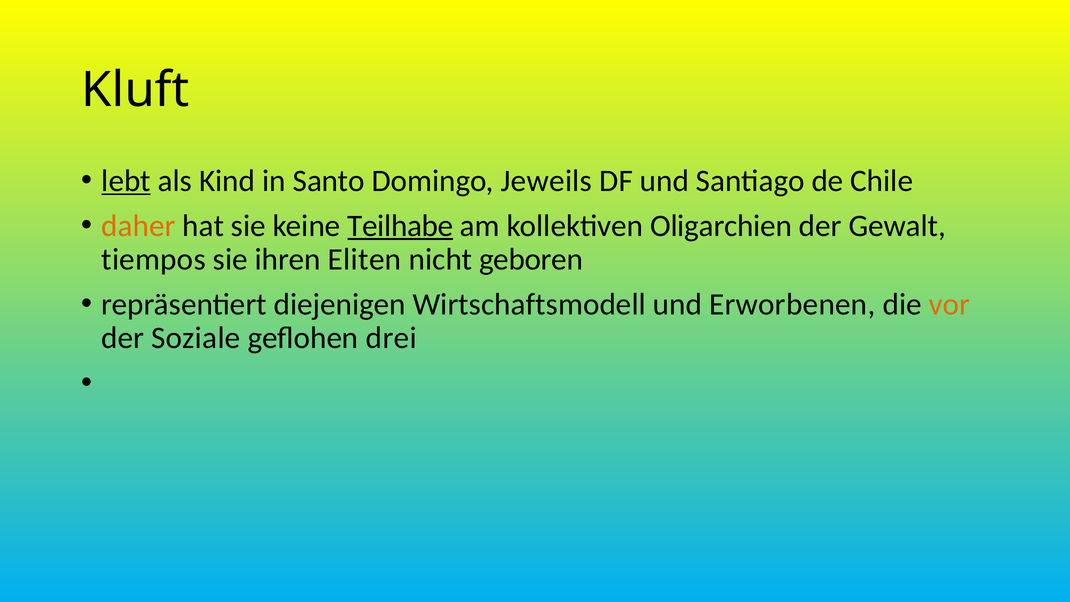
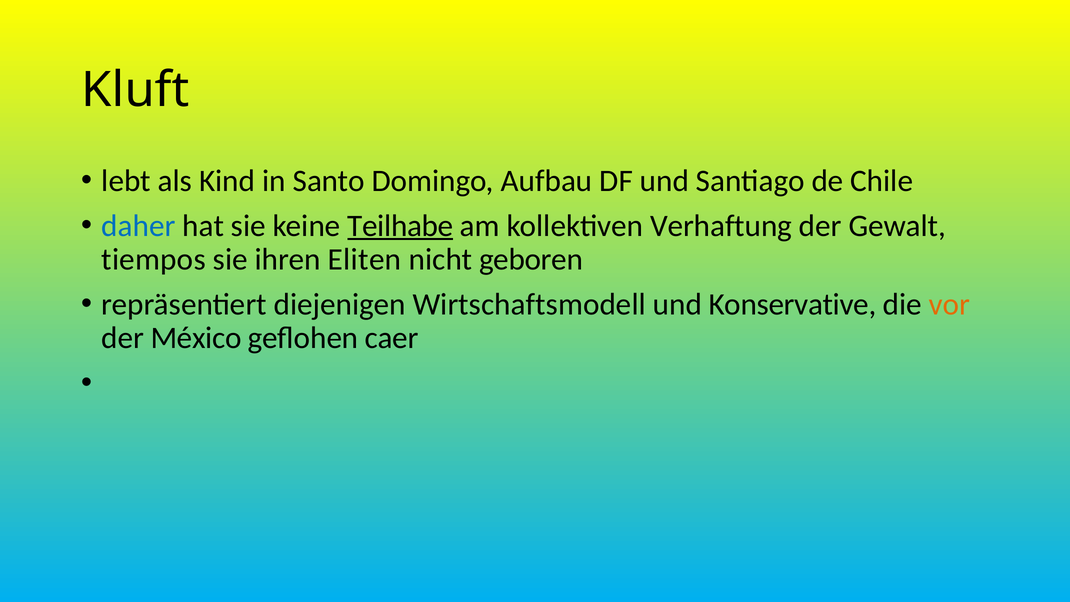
lebt underline: present -> none (126, 181)
Jeweils: Jeweils -> Aufbau (547, 181)
daher colour: orange -> blue (138, 226)
Oligarchien: Oligarchien -> Verhaftung (721, 226)
Erworbenen: Erworbenen -> Konservative (793, 304)
Soziale: Soziale -> México (196, 338)
drei: drei -> caer (392, 338)
